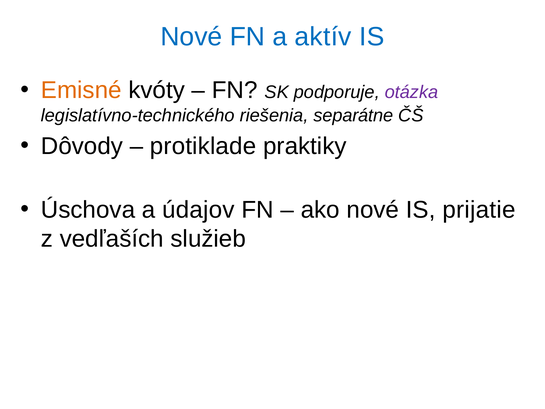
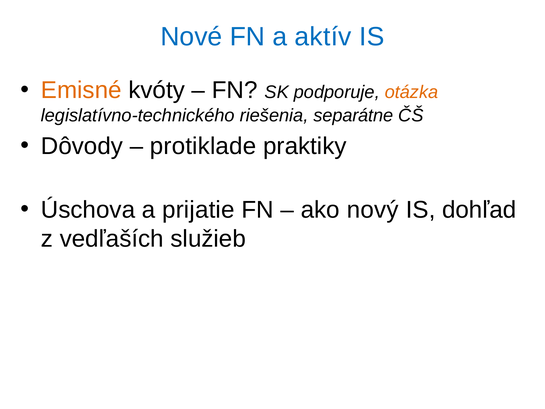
otázka colour: purple -> orange (412, 92)
údajov: údajov -> prijatie (198, 210)
ako nové: nové -> nový (373, 210)
prijatie: prijatie -> dohľad (479, 210)
